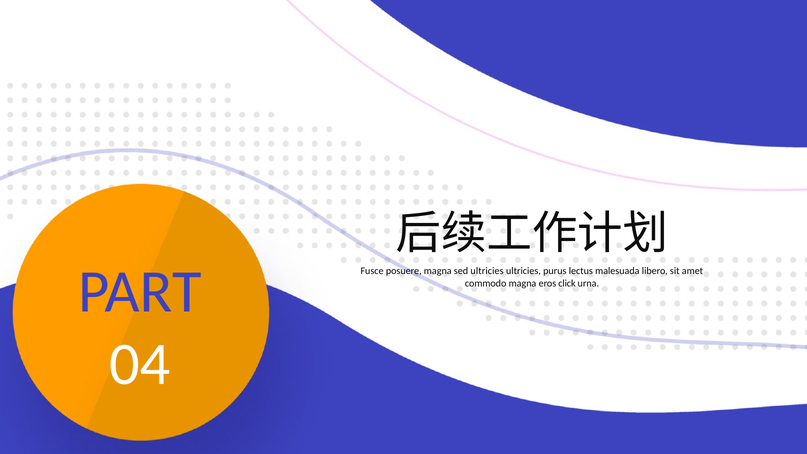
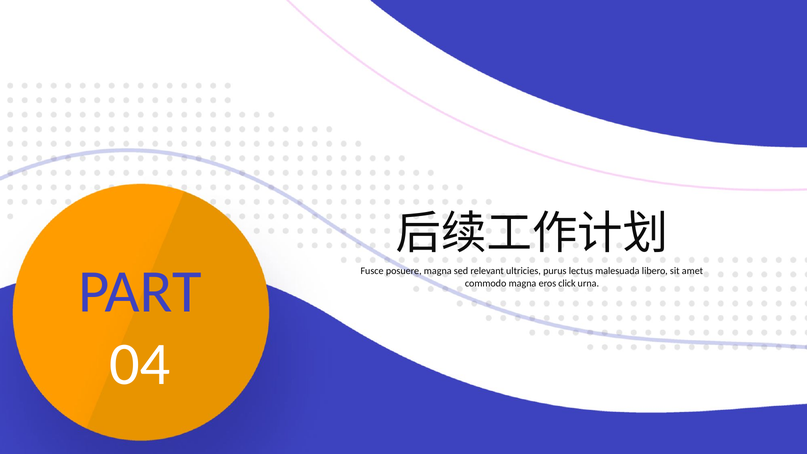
sed ultricies: ultricies -> relevant (487, 271)
